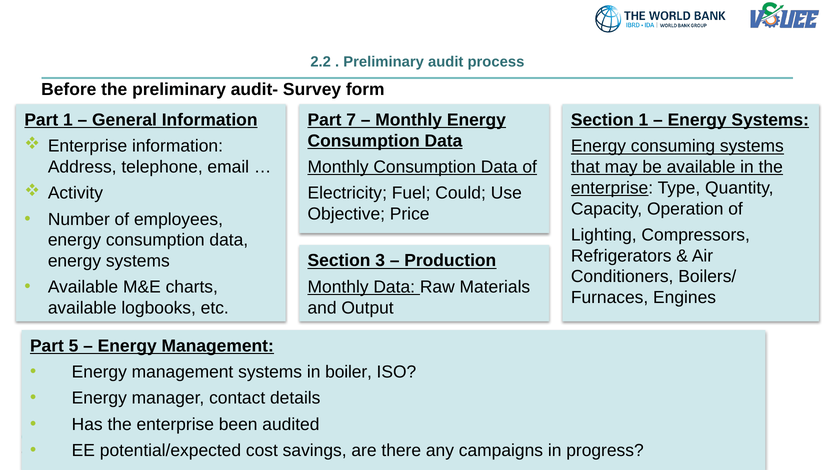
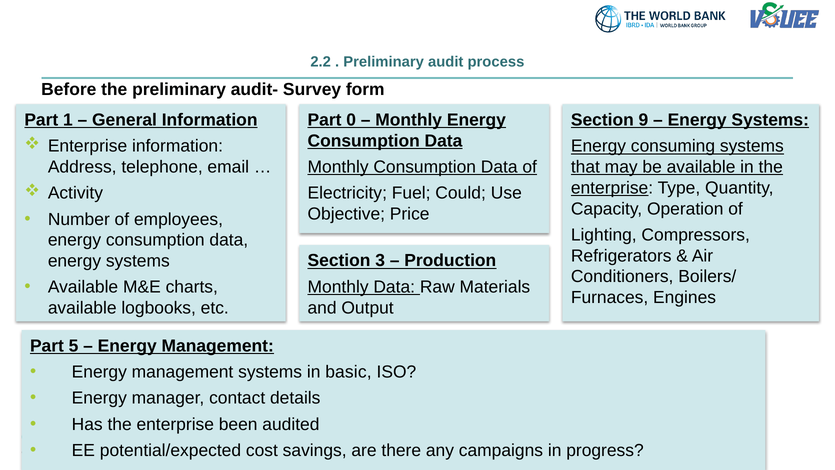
7: 7 -> 0 (351, 120)
Section 1: 1 -> 9 (643, 120)
boiler: boiler -> basic (348, 372)
